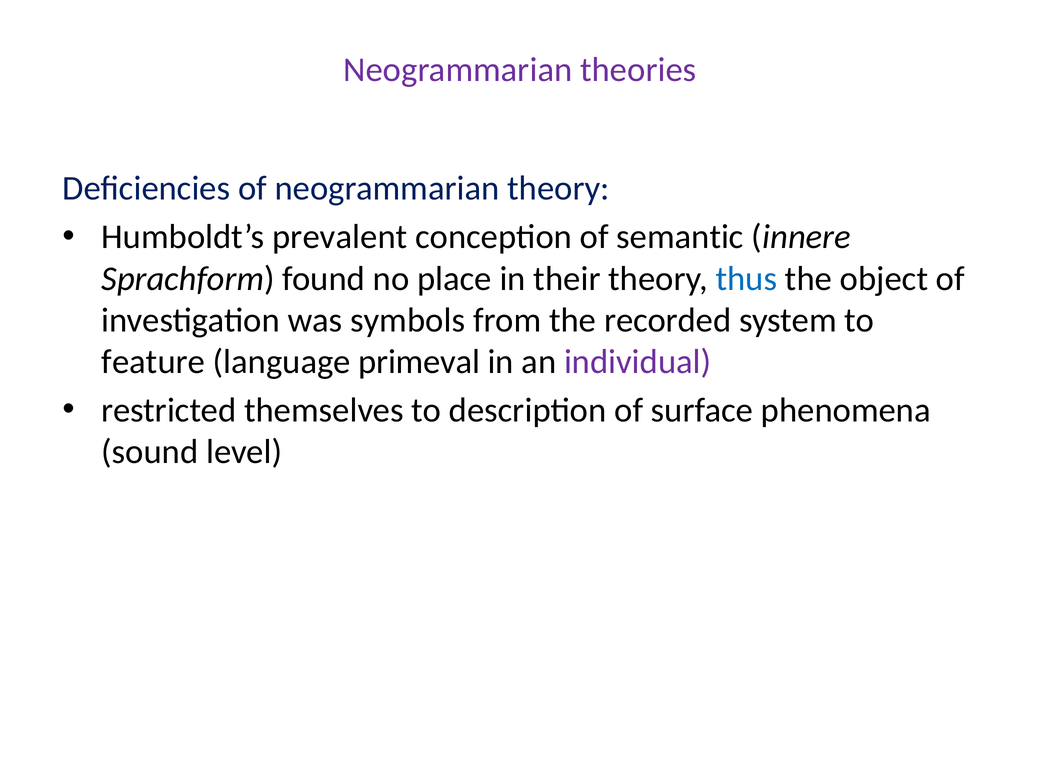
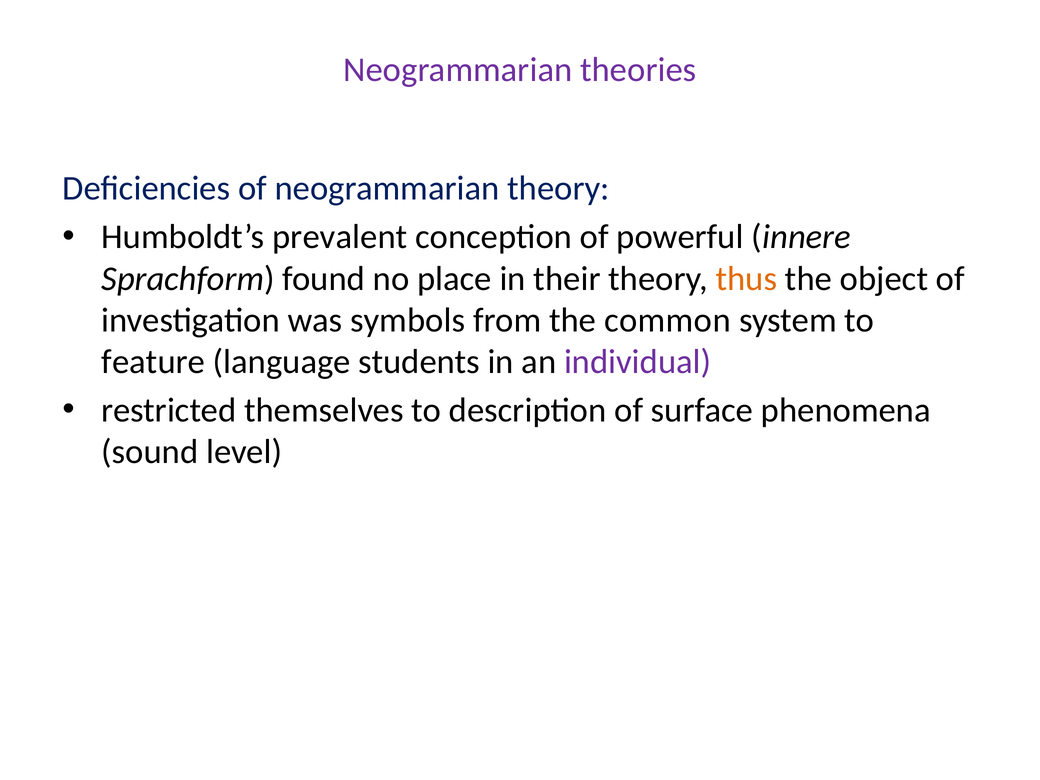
semantic: semantic -> powerful (680, 237)
thus colour: blue -> orange (746, 279)
recorded: recorded -> common (667, 320)
primeval: primeval -> students (419, 362)
